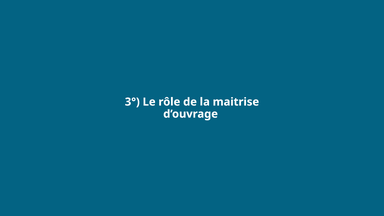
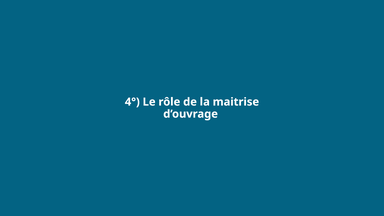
3°: 3° -> 4° (132, 102)
